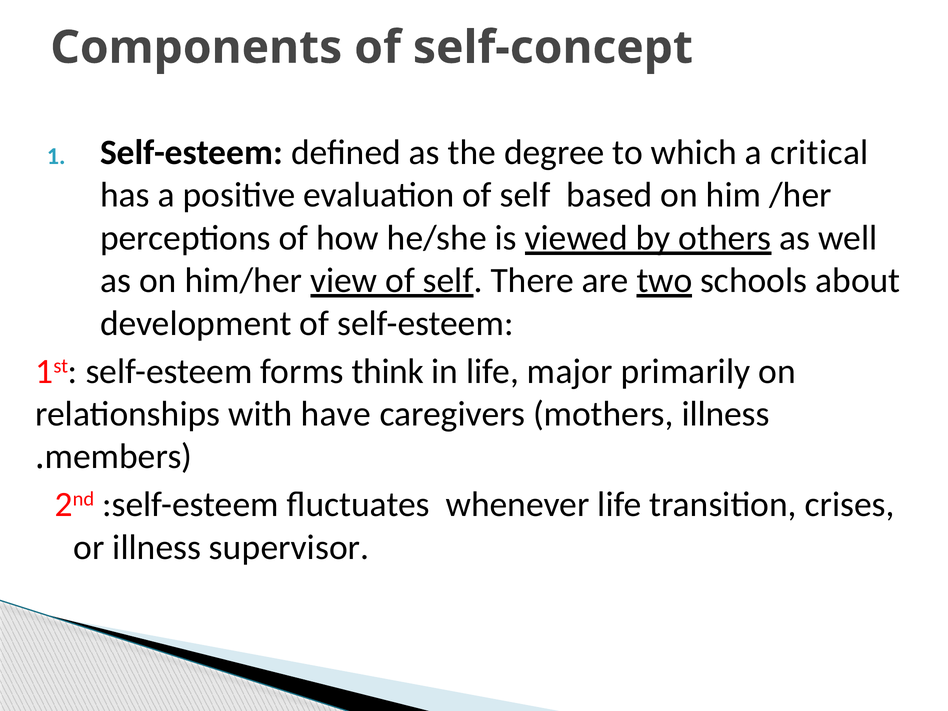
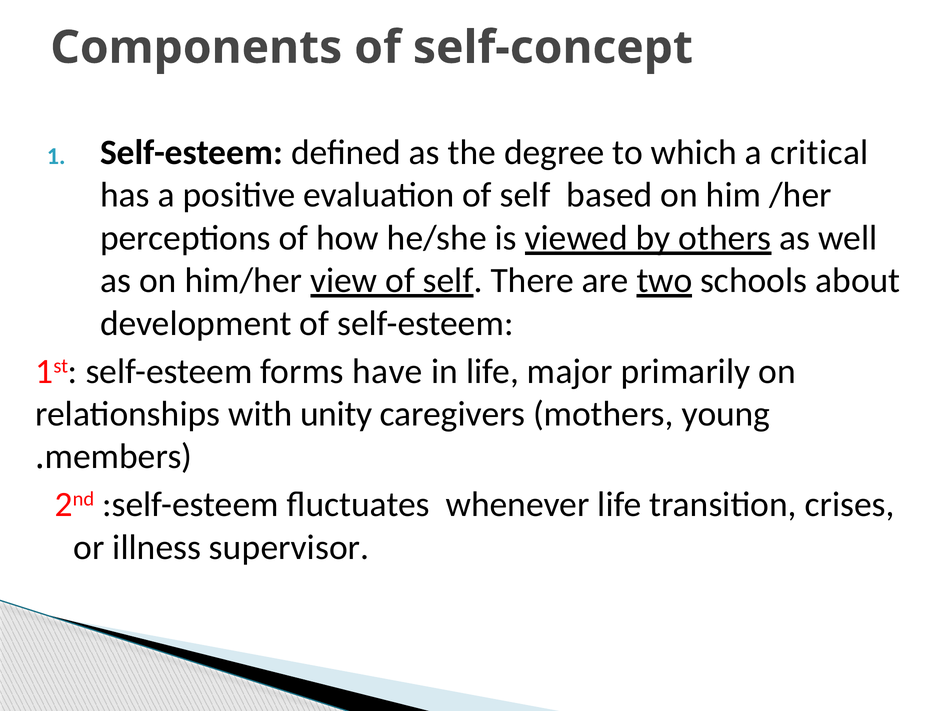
think: think -> have (387, 371)
have: have -> unity (336, 414)
mothers illness: illness -> young (726, 414)
